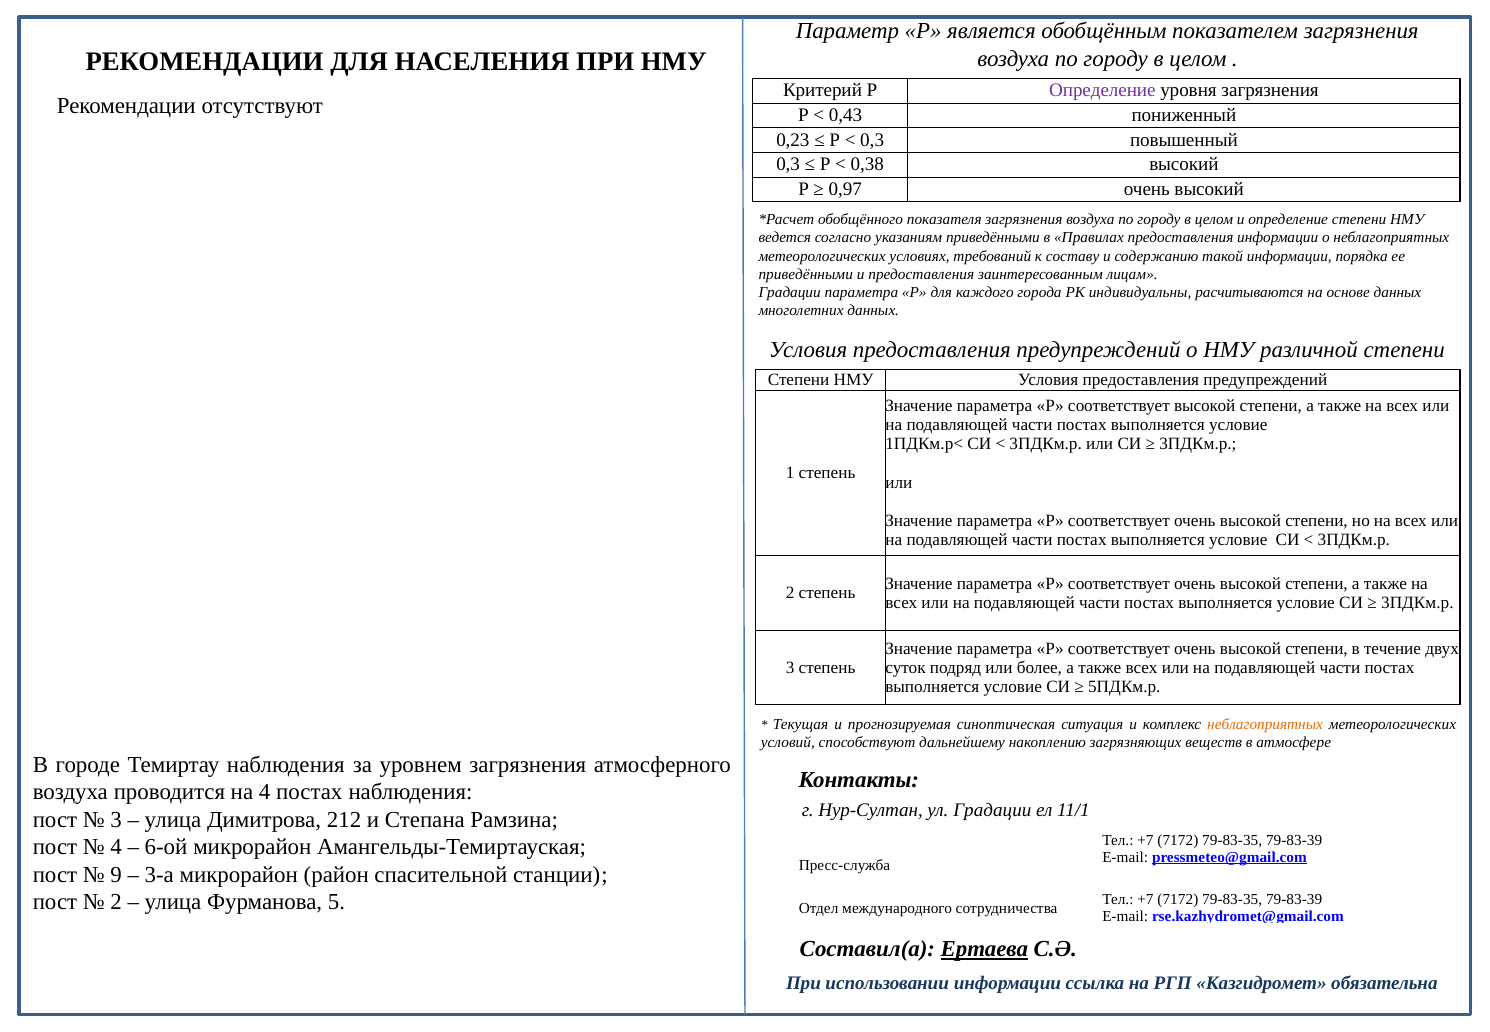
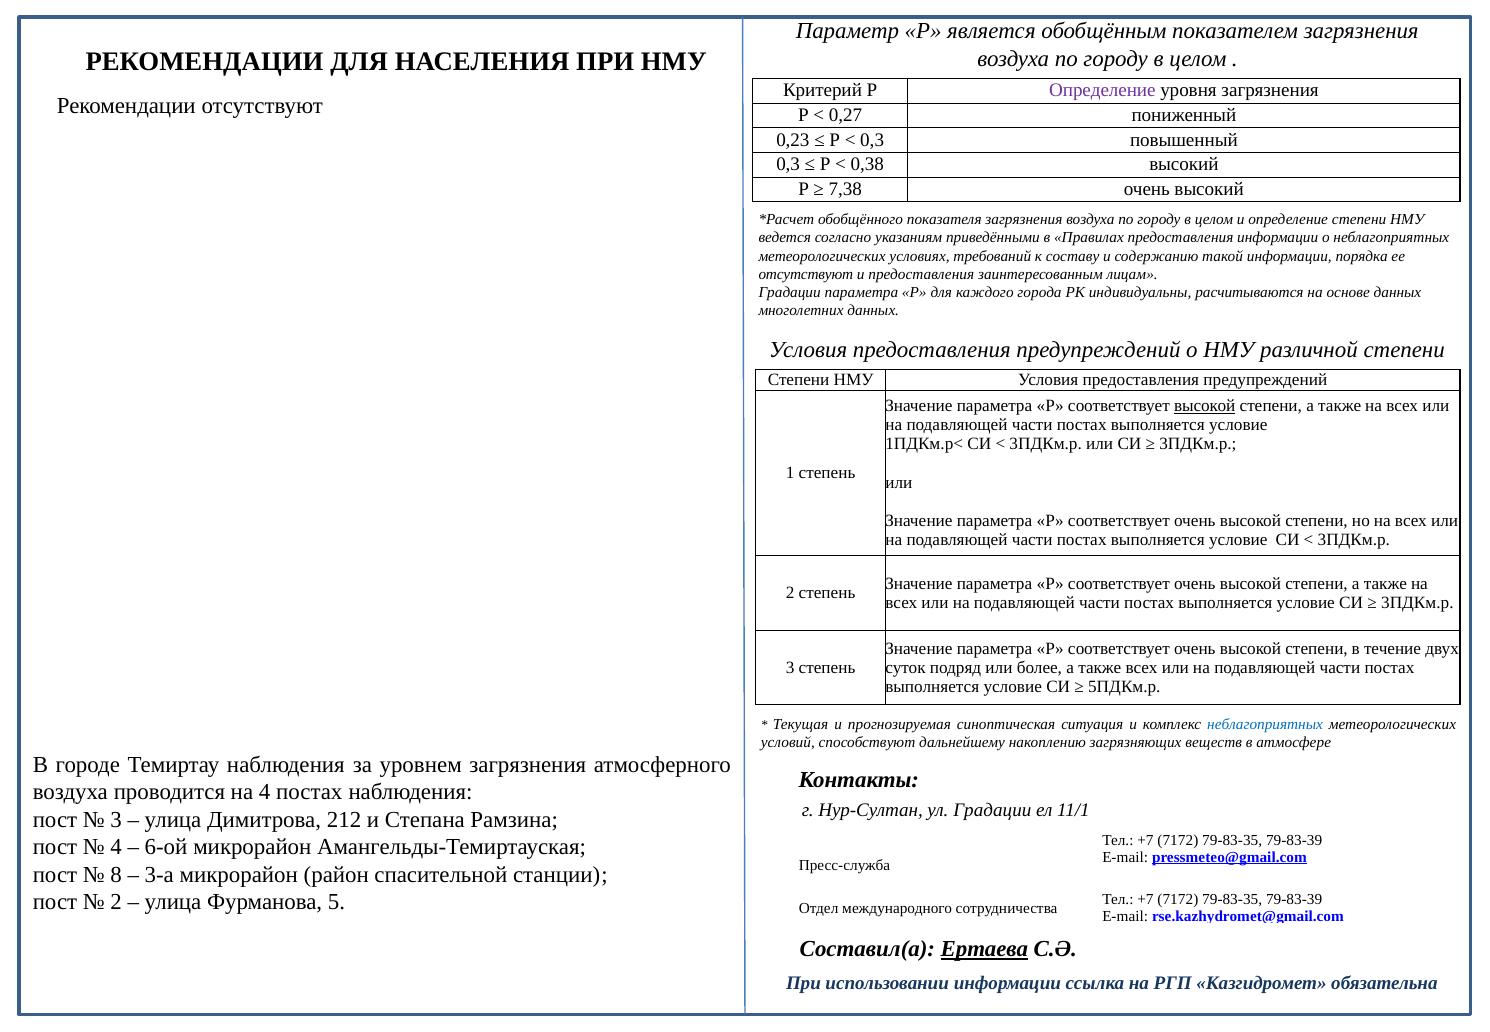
0,43: 0,43 -> 0,27 (846, 115)
0,97: 0,97 -> 7,38 (845, 189)
приведёнными: приведёнными -> отсутствуют (806, 274)
высокой underline: none -> present (1205, 406)
неблагоприятных colour: orange -> blue (1265, 724)
9: 9 -> 8 (116, 874)
